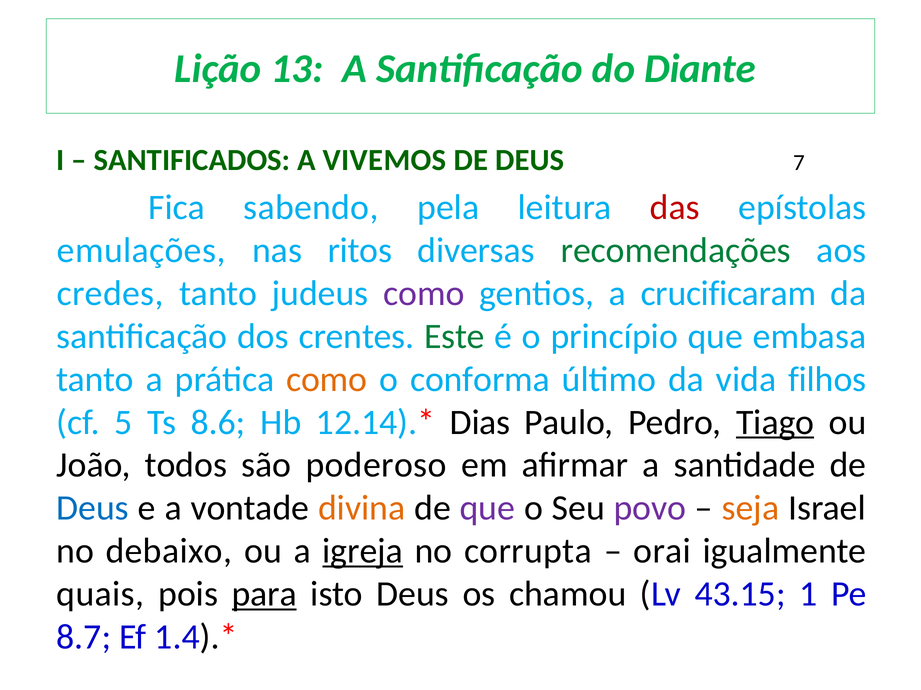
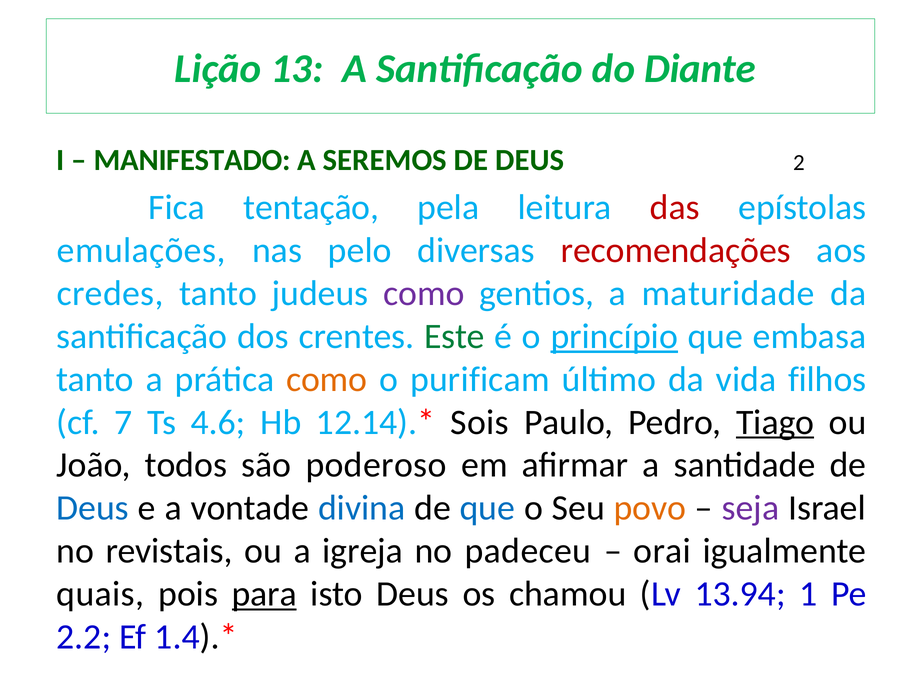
SANTIFICADOS: SANTIFICADOS -> MANIFESTADO (192, 160)
VIVEMOS: VIVEMOS -> SEREMOS (385, 160)
7: 7 -> 2 (799, 163)
sabendo: sabendo -> tentação (311, 208)
ritos: ritos -> pelo (360, 251)
recomendações colour: green -> red (676, 251)
crucificaram: crucificaram -> maturidade (728, 294)
princípio underline: none -> present (614, 337)
conforma: conforma -> purificam (480, 380)
5: 5 -> 7 (123, 423)
8.6: 8.6 -> 4.6 (218, 423)
Dias: Dias -> Sois (480, 423)
divina colour: orange -> blue (362, 509)
que colour: purple -> blue (487, 509)
povo colour: purple -> orange (650, 509)
seja colour: orange -> purple (750, 509)
debaixo: debaixo -> revistais (169, 552)
igreja underline: present -> none (363, 552)
corrupta: corrupta -> padeceu (528, 552)
43.15: 43.15 -> 13.94 (740, 595)
8.7: 8.7 -> 2.2 (84, 638)
